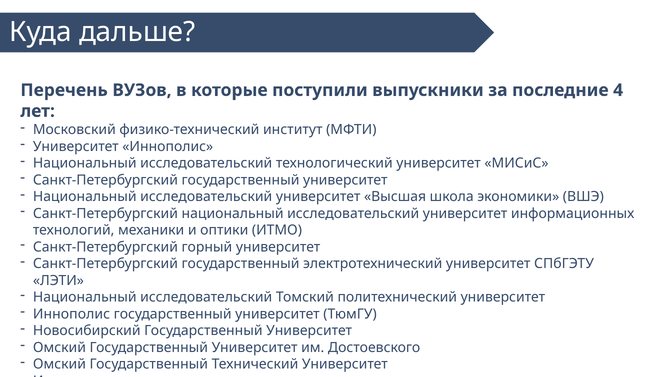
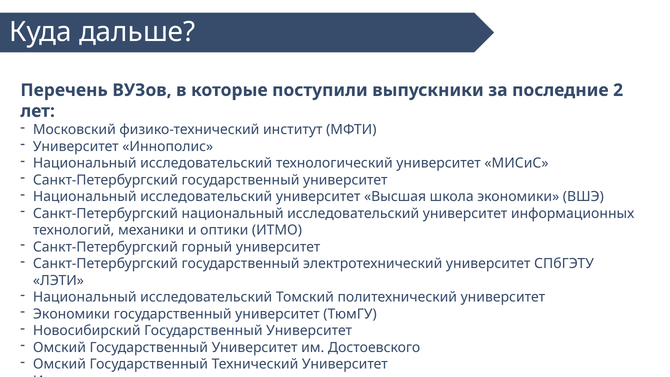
4: 4 -> 2 (618, 90)
Иннополис: Иннополис -> Экономики (72, 314)
